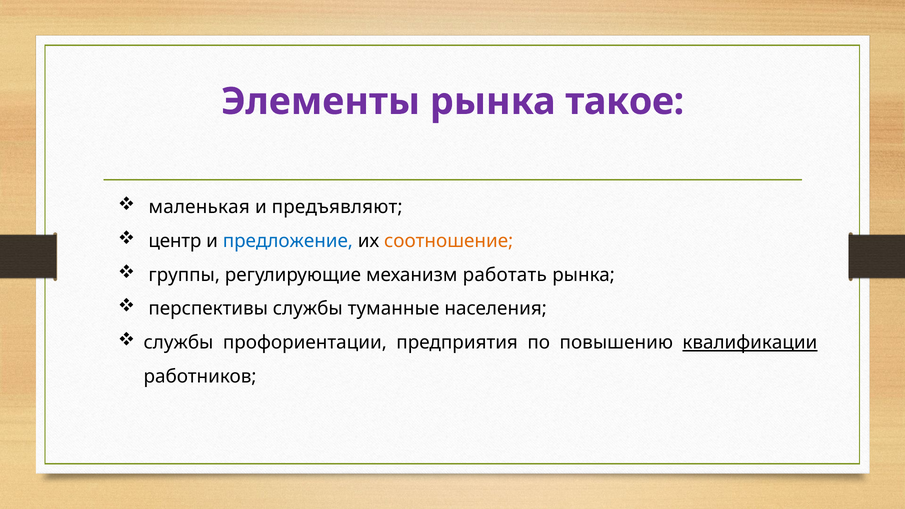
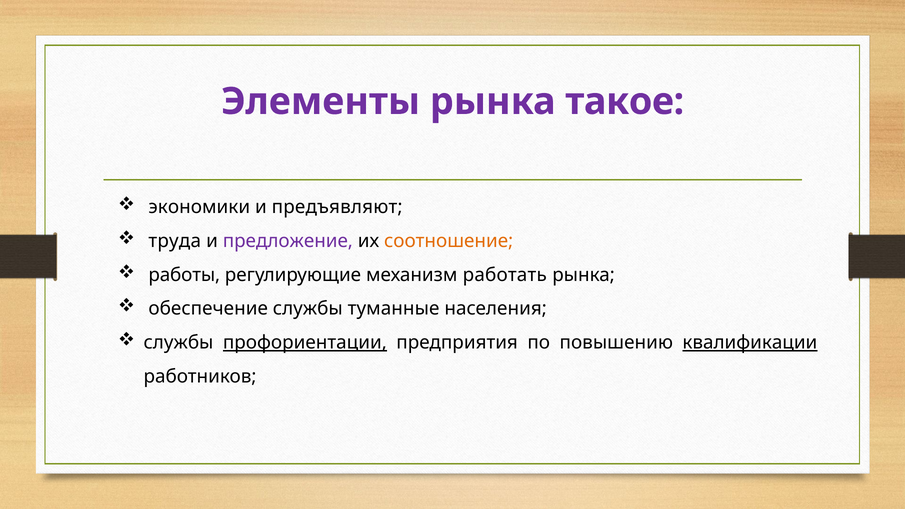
маленькая: маленькая -> экономики (199, 207)
центр: центр -> труда (175, 241)
предложение colour: blue -> purple (288, 241)
группы: группы -> работы (184, 275)
перспективы: перспективы -> обеспечение (208, 309)
профориентации underline: none -> present (305, 343)
